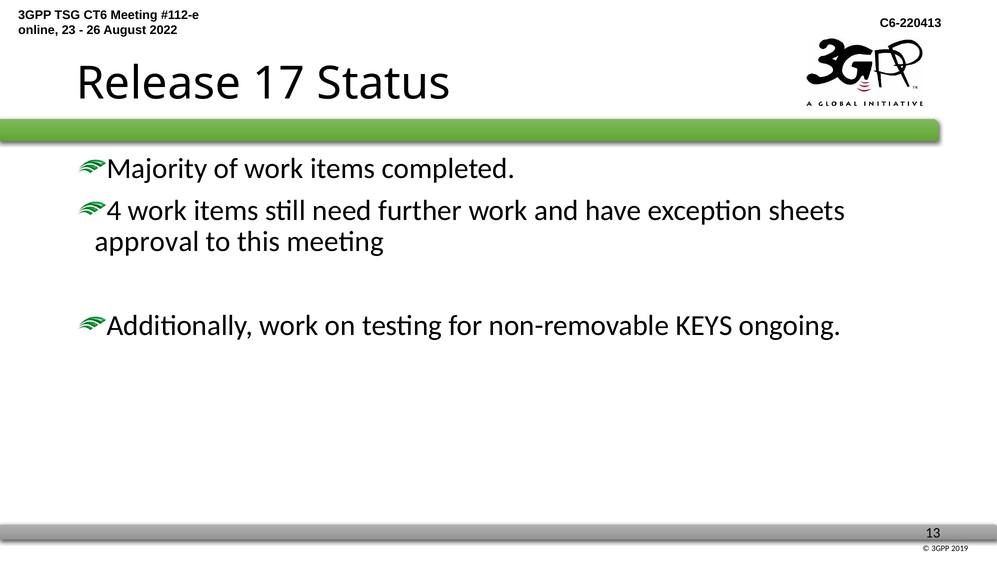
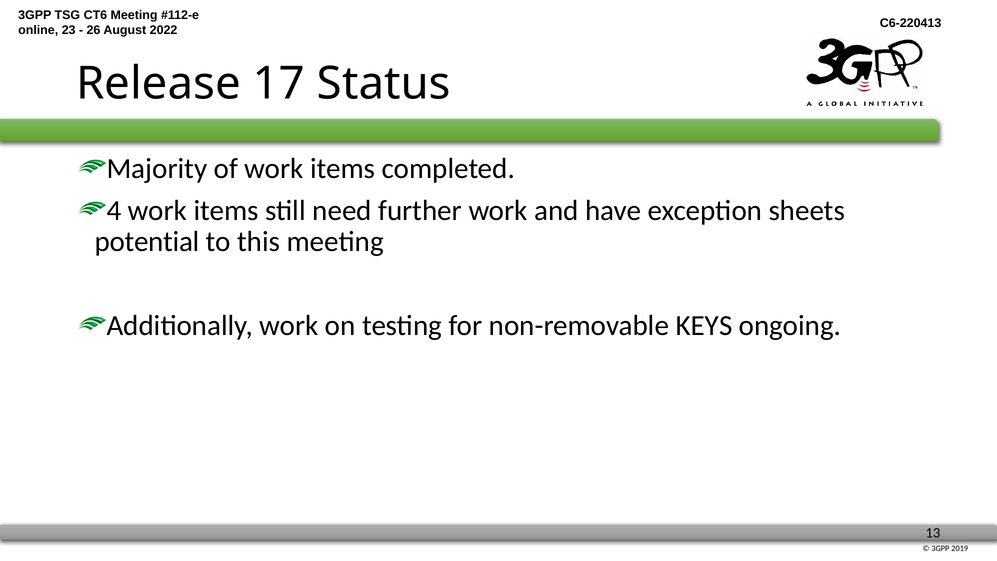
approval: approval -> potential (147, 242)
